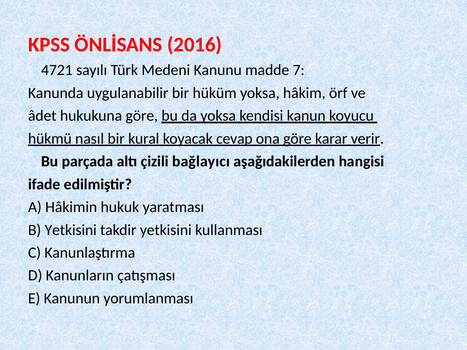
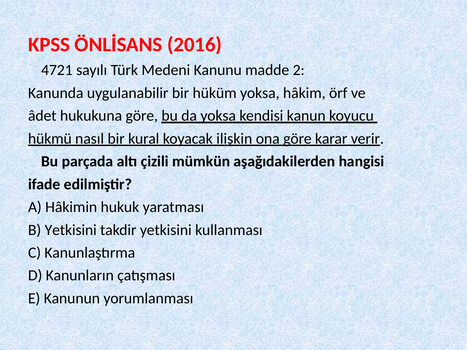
7: 7 -> 2 (299, 70)
cevap: cevap -> ilişkin (234, 139)
bağlayıcı: bağlayıcı -> mümkün (201, 162)
